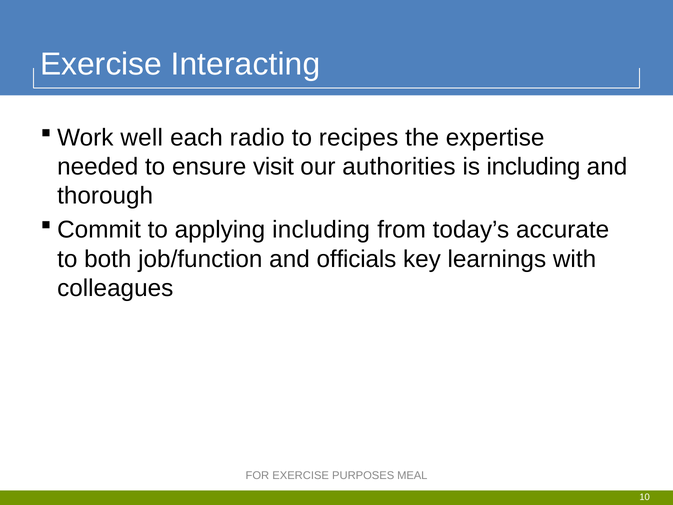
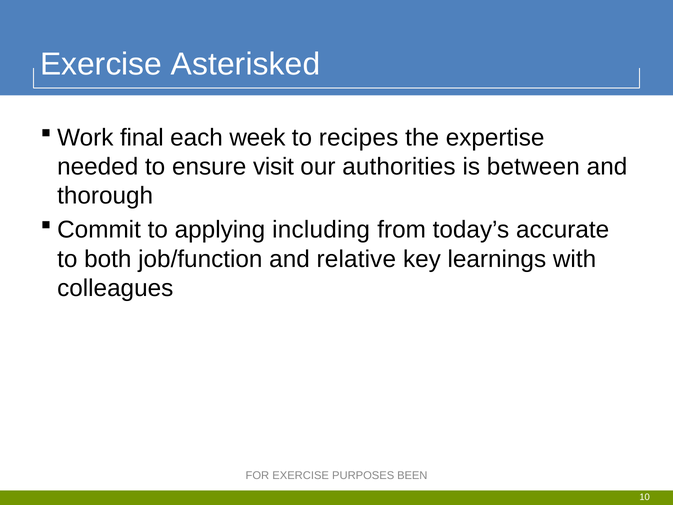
Interacting: Interacting -> Asterisked (246, 64)
well: well -> final (142, 137)
radio: radio -> week (257, 137)
is including: including -> between (533, 167)
officials: officials -> relative (356, 259)
MEAL: MEAL -> BEEN (412, 475)
